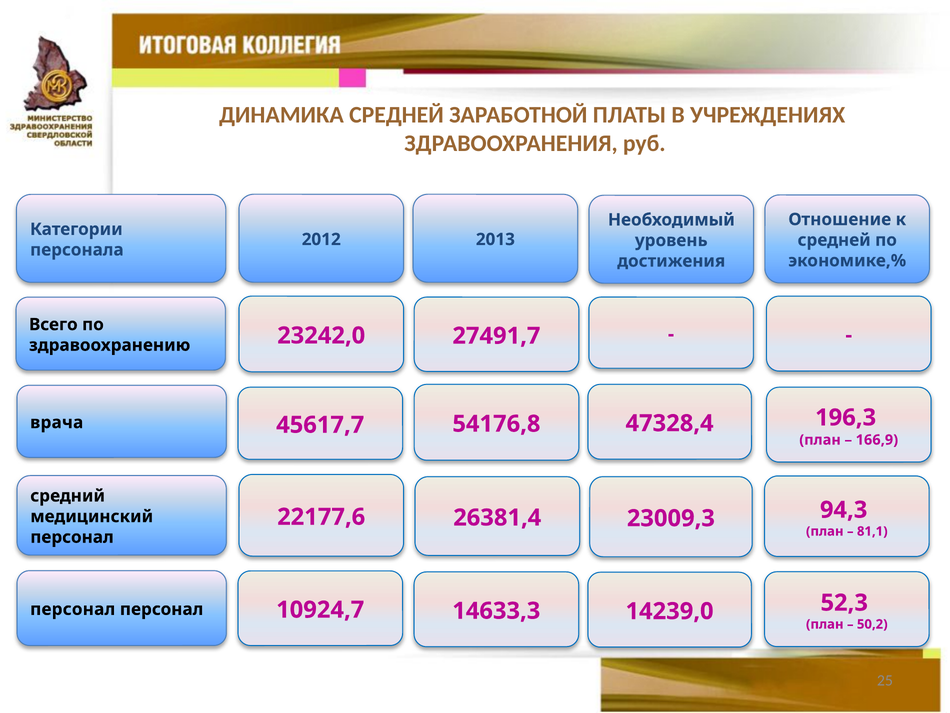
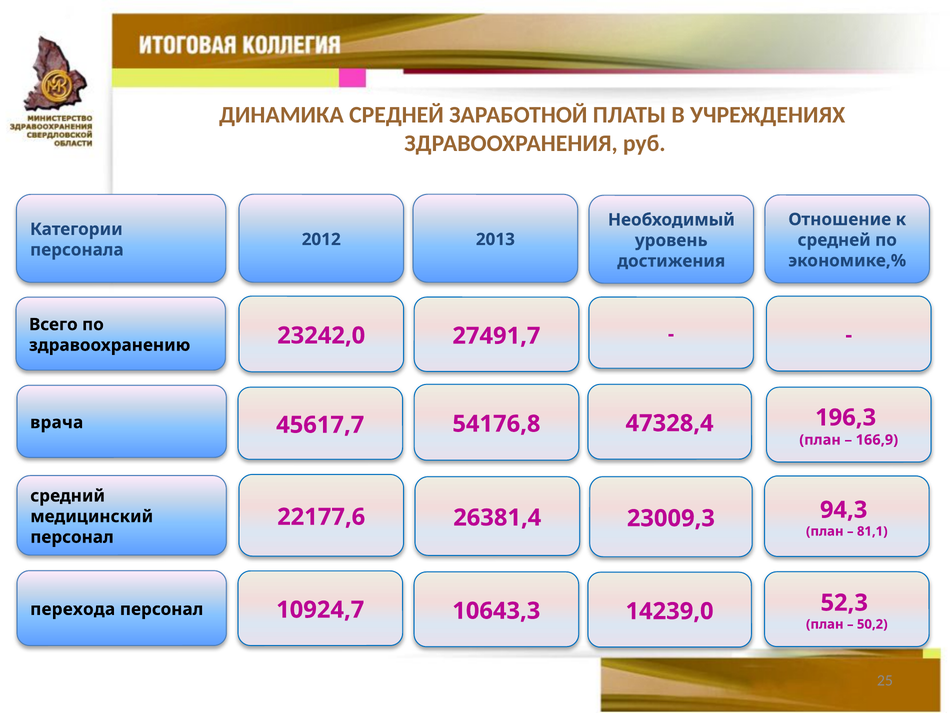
персонал: персонал -> перехода (73, 609)
14633,3: 14633,3 -> 10643,3 (496, 610)
